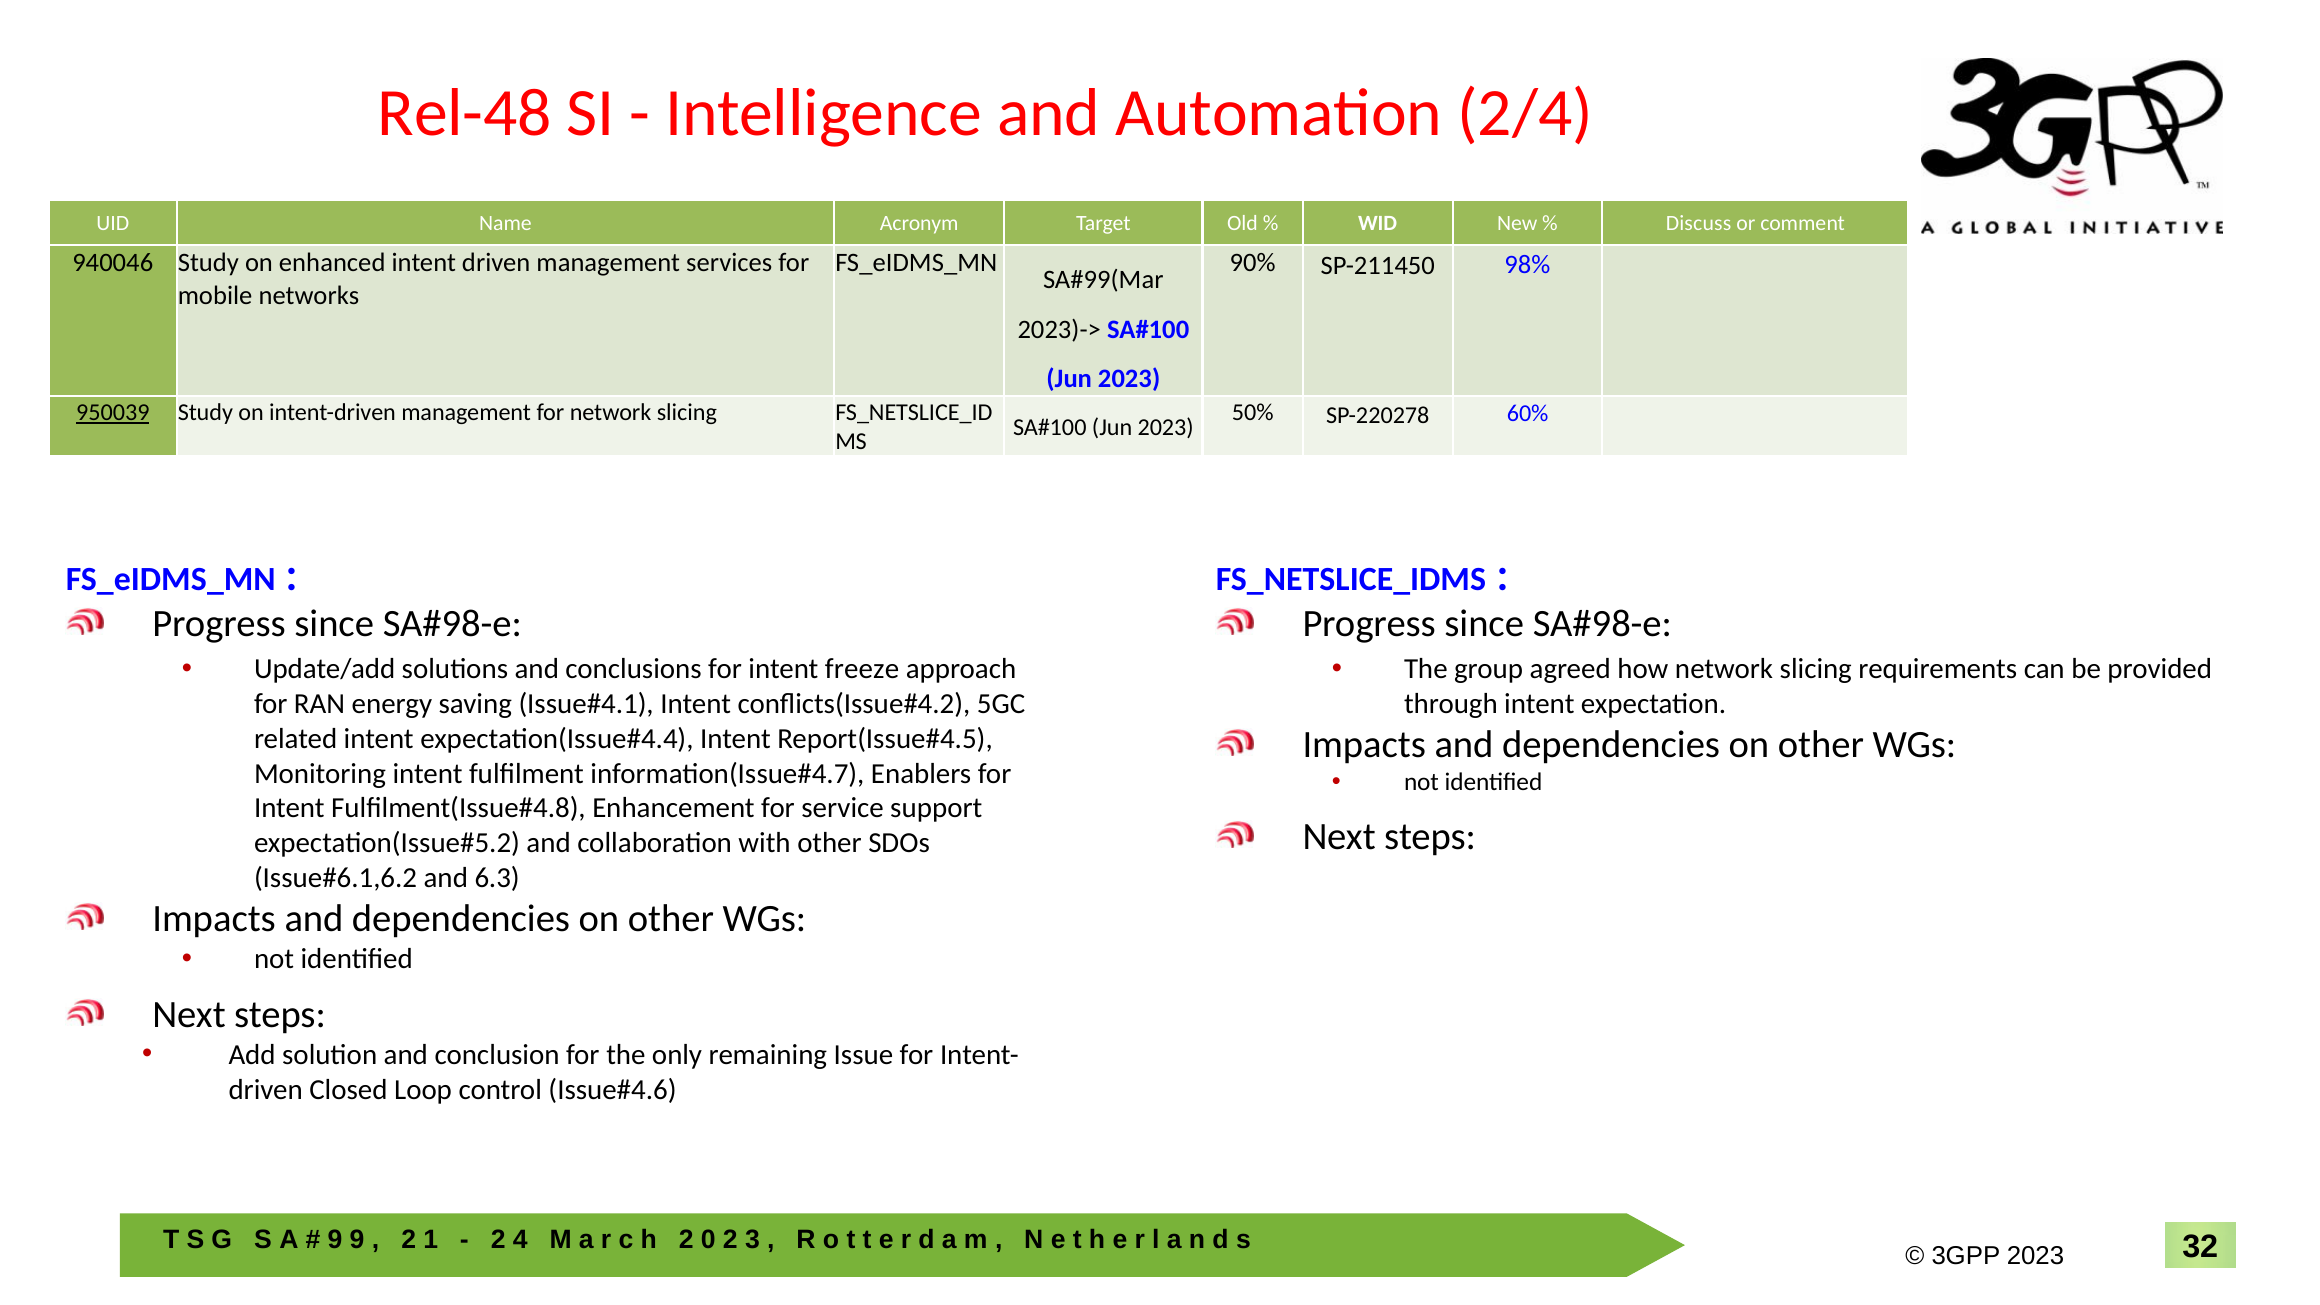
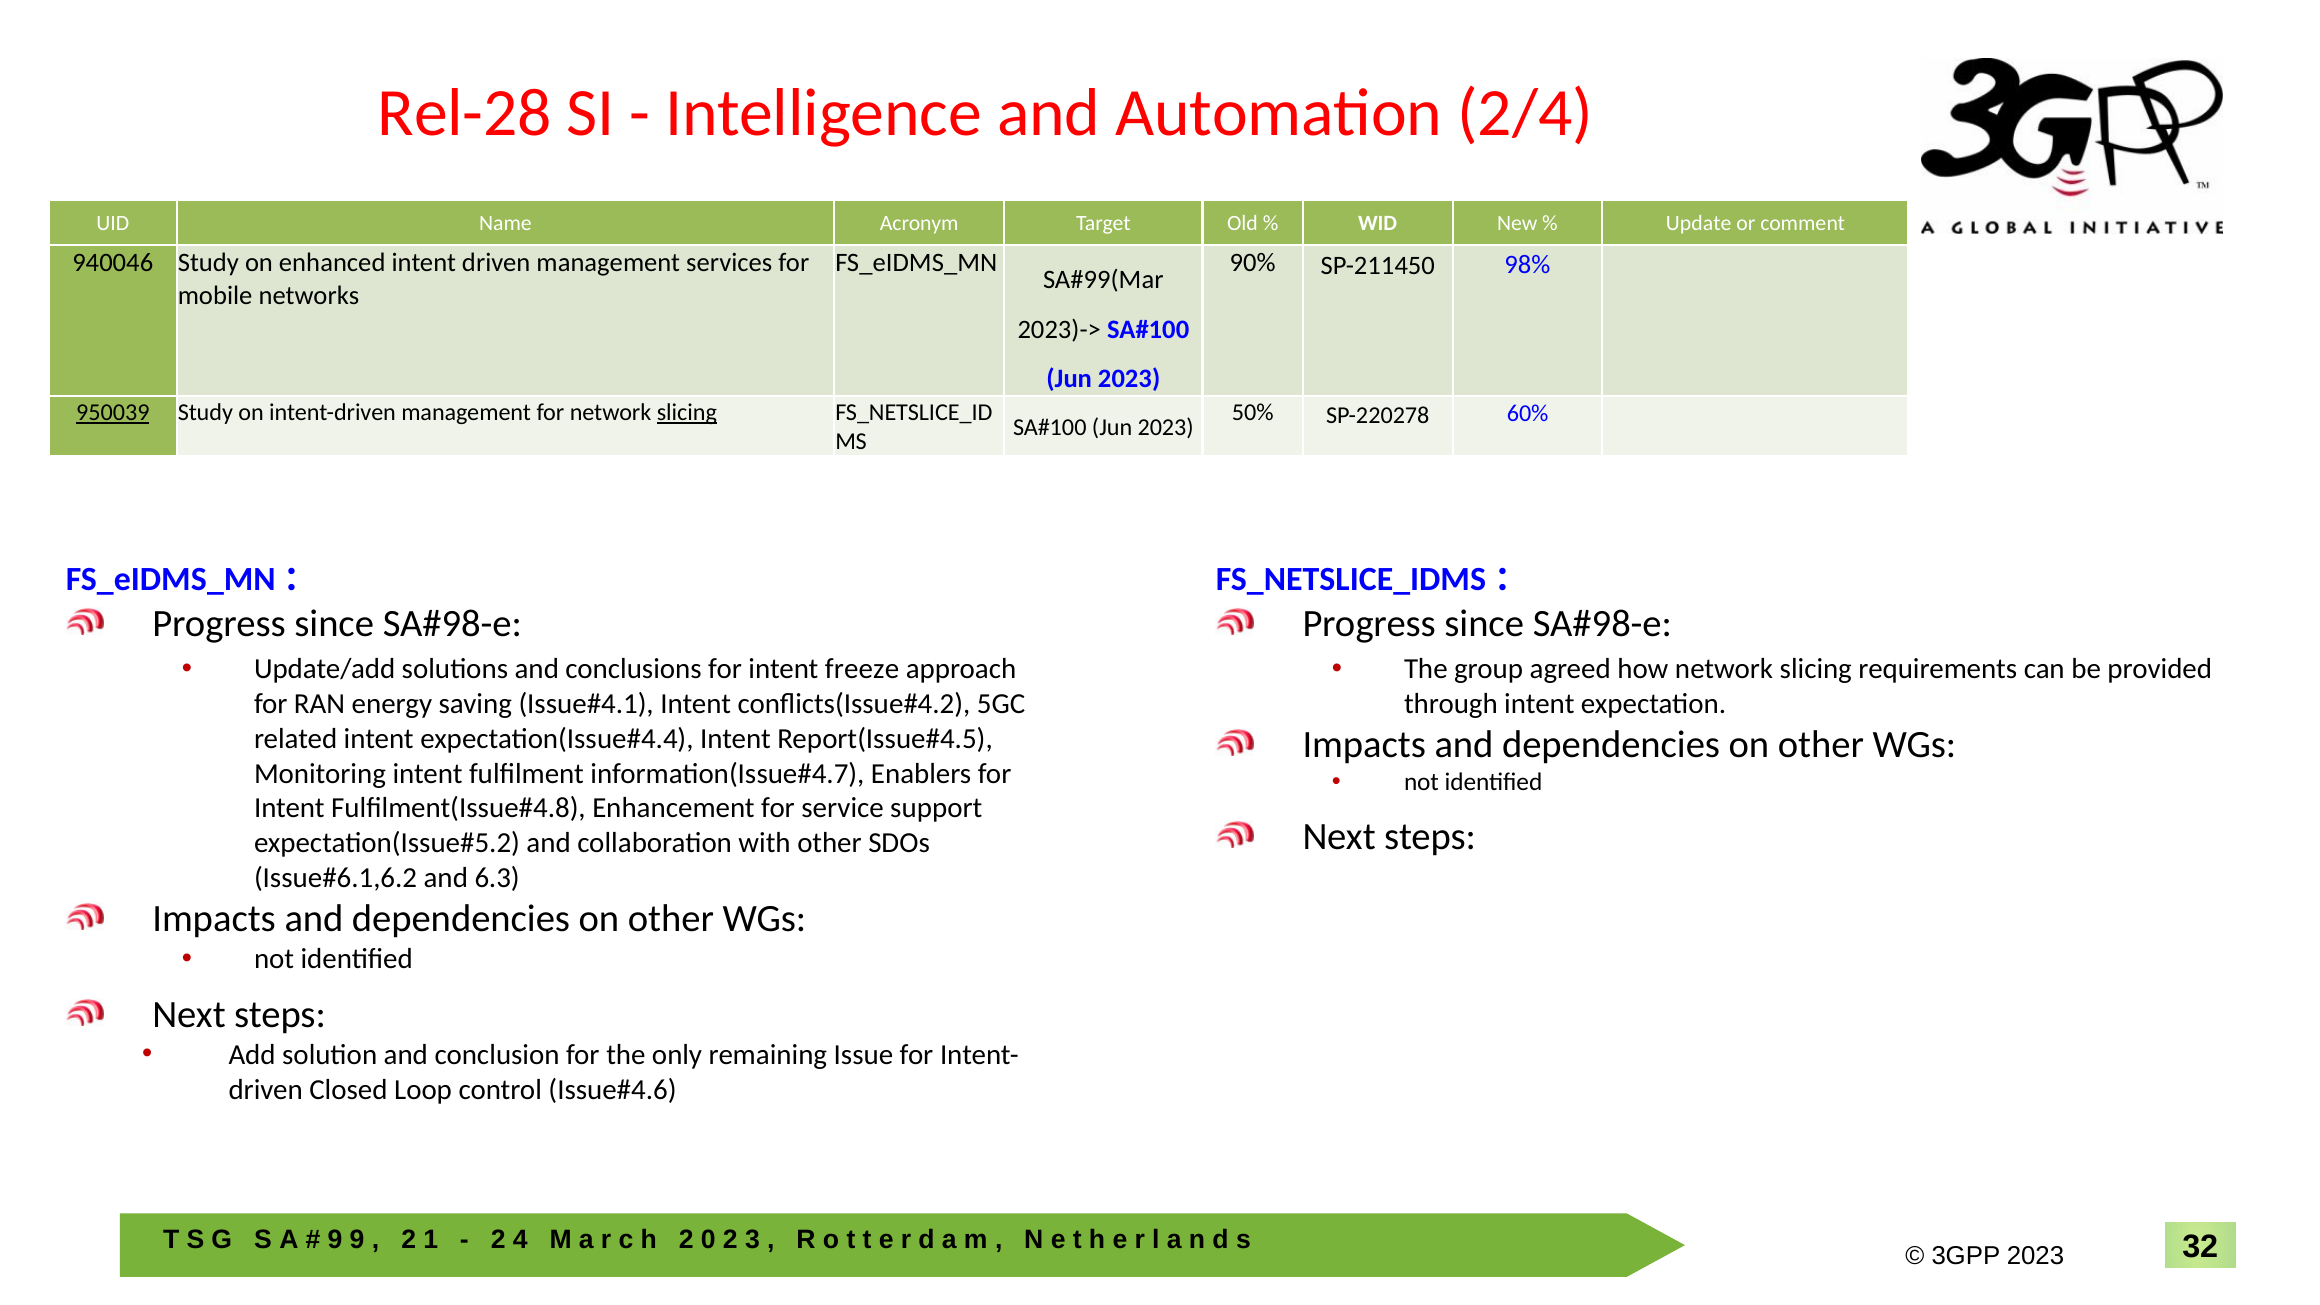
Rel-48: Rel-48 -> Rel-28 (465, 113)
Discuss: Discuss -> Update (1699, 224)
slicing underline: none -> present (687, 412)
